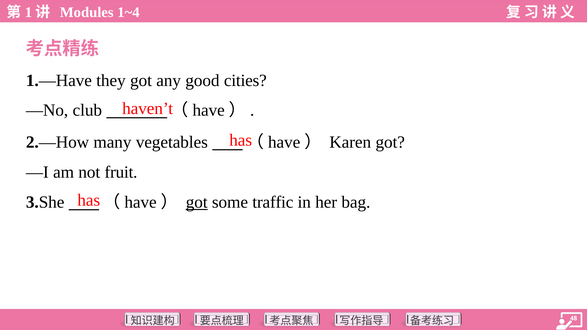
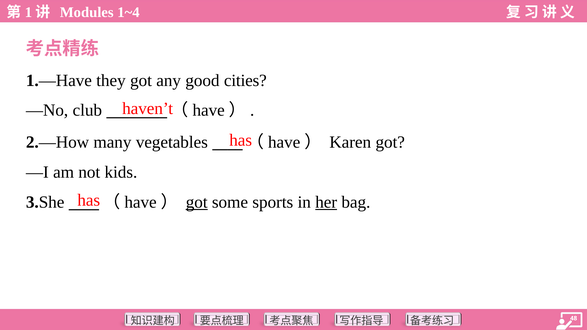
fruit: fruit -> kids (121, 172)
traffic: traffic -> sports (273, 202)
her underline: none -> present (326, 202)
